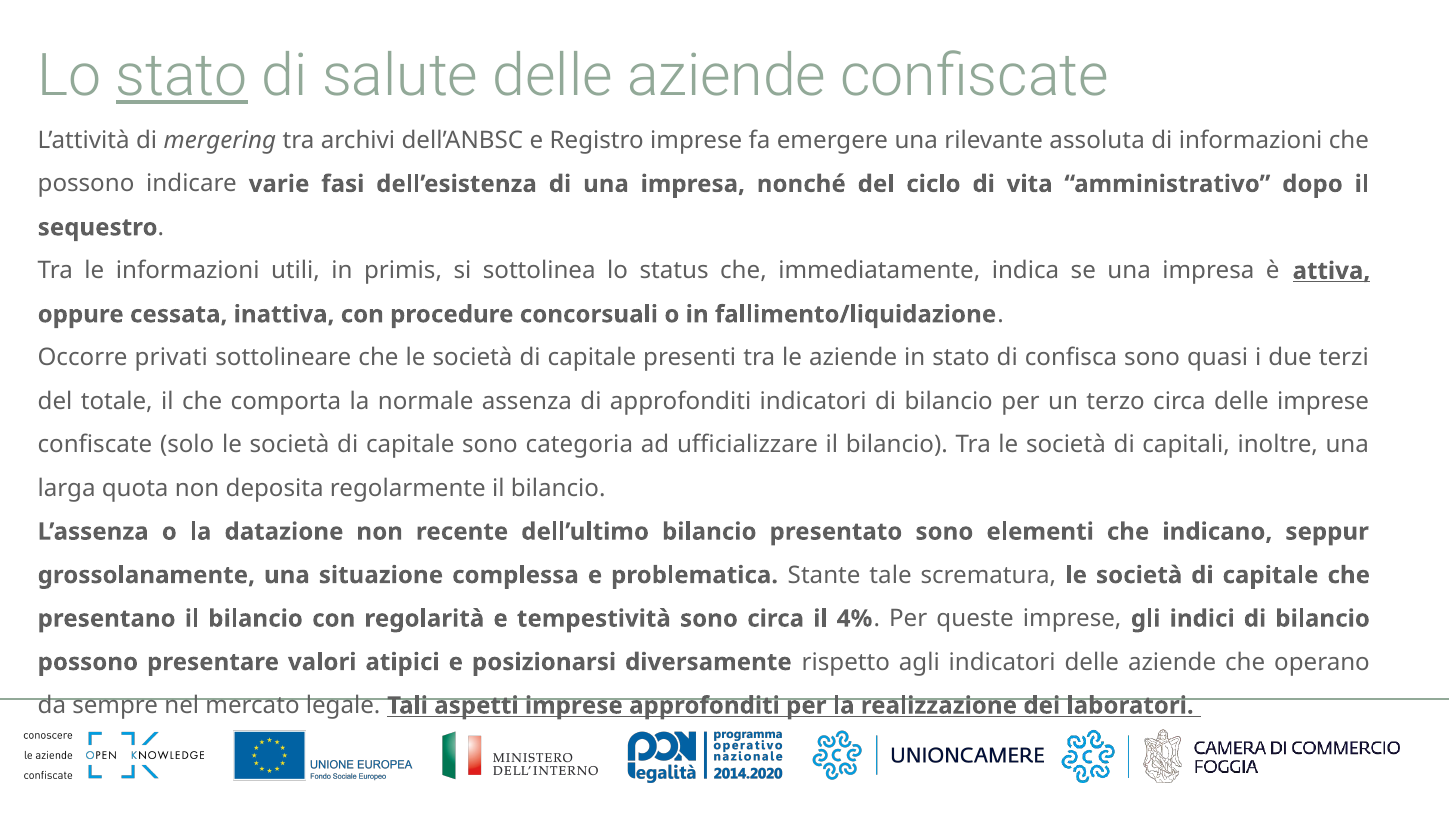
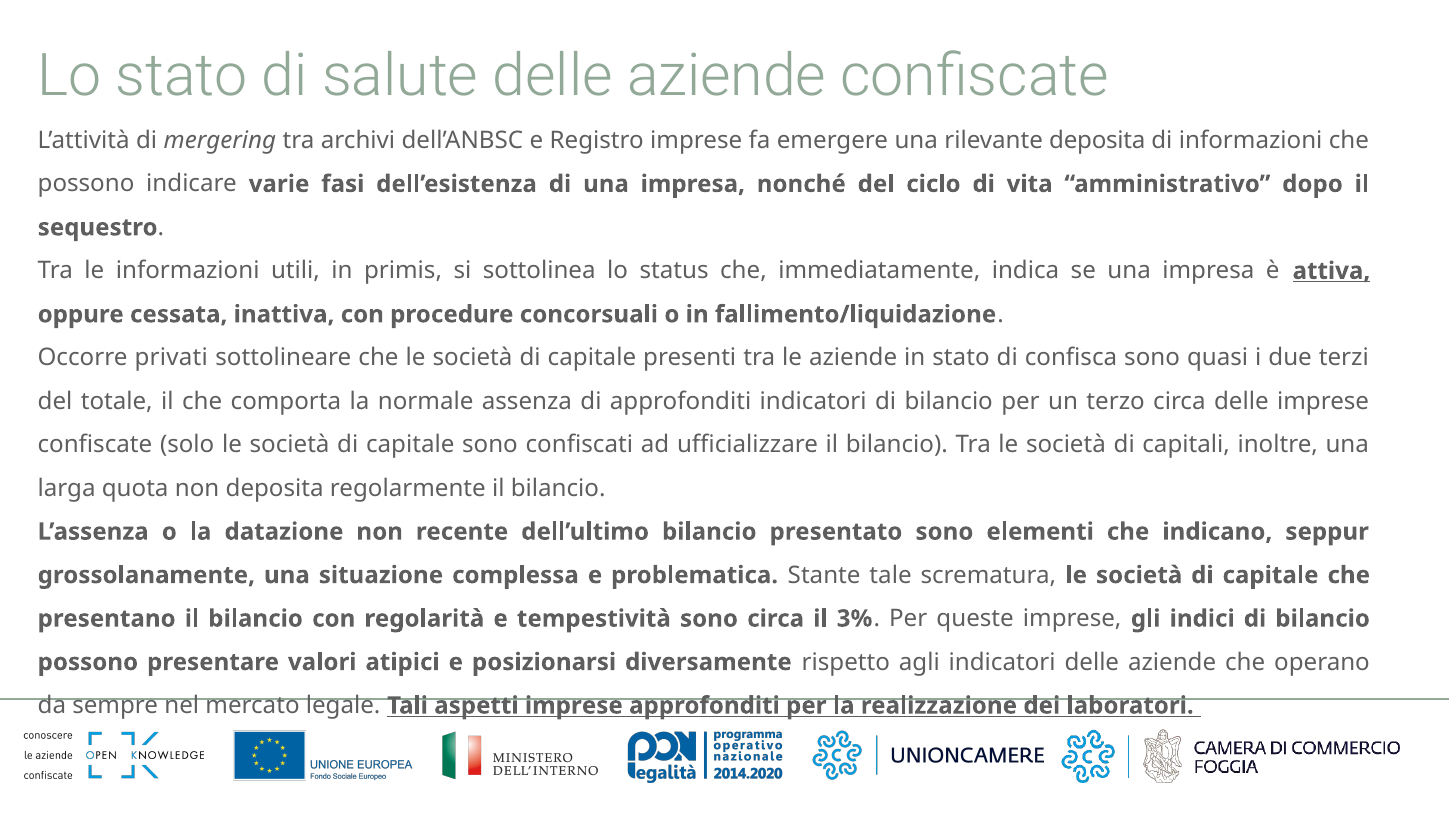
stato underline: present -> none (182, 77)
rilevante assoluta: assoluta -> deposita (1097, 141)
categoria: categoria -> confiscati (579, 445)
4%: 4% -> 3% (855, 619)
